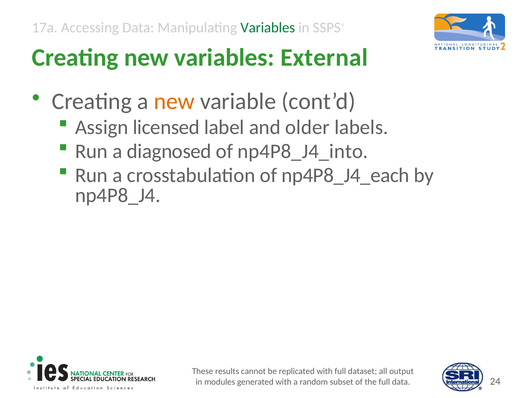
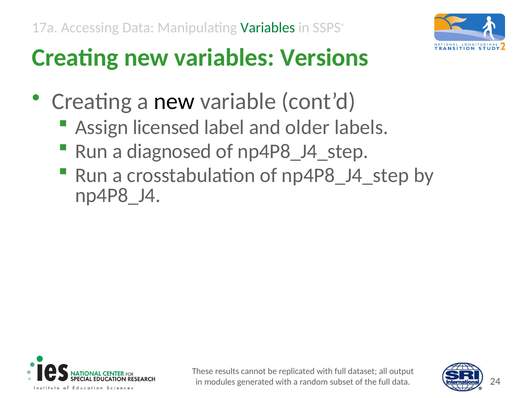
External: External -> Versions (324, 58)
new colour: orange -> black (174, 101)
np4P8_J4_into: np4P8_J4_into -> np4P8_J4_step (303, 152)
crosstabulation of np4P8_J4_each: np4P8_J4_each -> np4P8_J4_step (345, 176)
